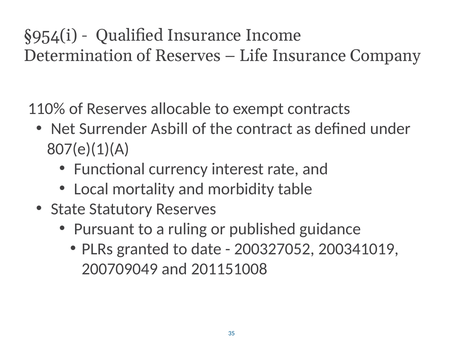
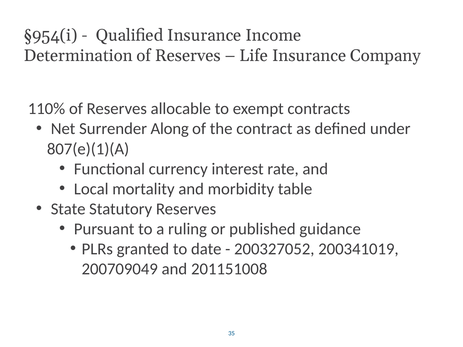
Asbill: Asbill -> Along (170, 129)
